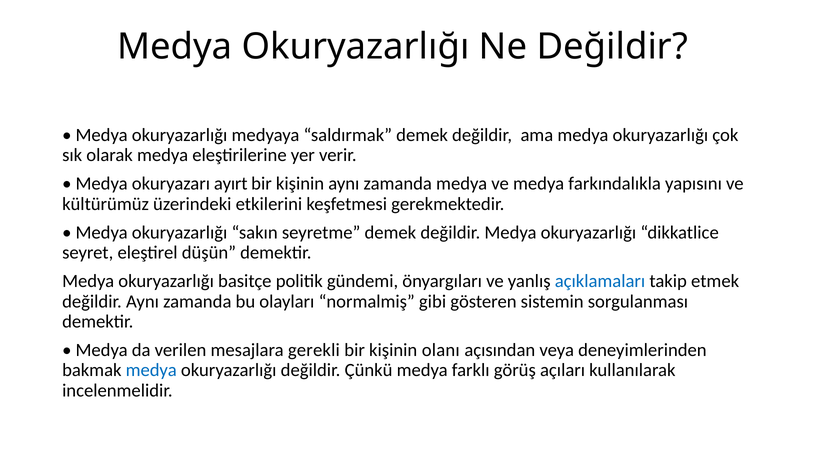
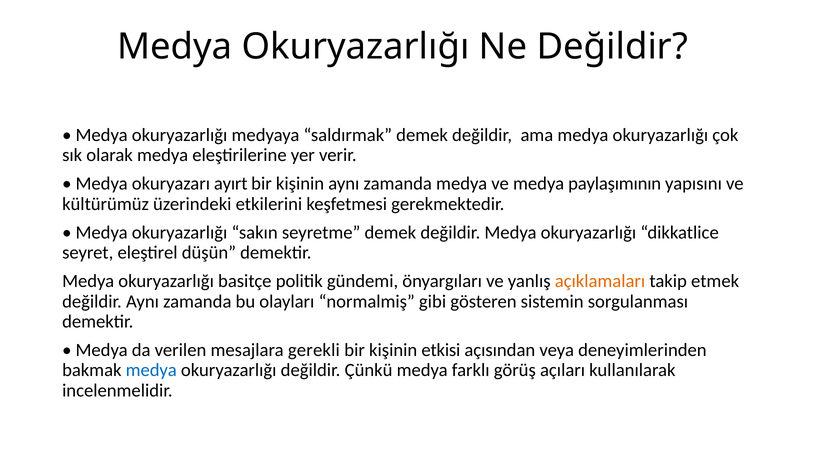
farkındalıkla: farkındalıkla -> paylaşımının (615, 184)
açıklamaları colour: blue -> orange (600, 282)
olanı: olanı -> etkisi (441, 351)
